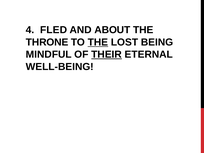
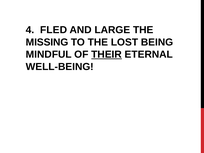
ABOUT: ABOUT -> LARGE (112, 30)
THRONE: THRONE -> MISSING (47, 42)
THE underline: present -> none (98, 42)
